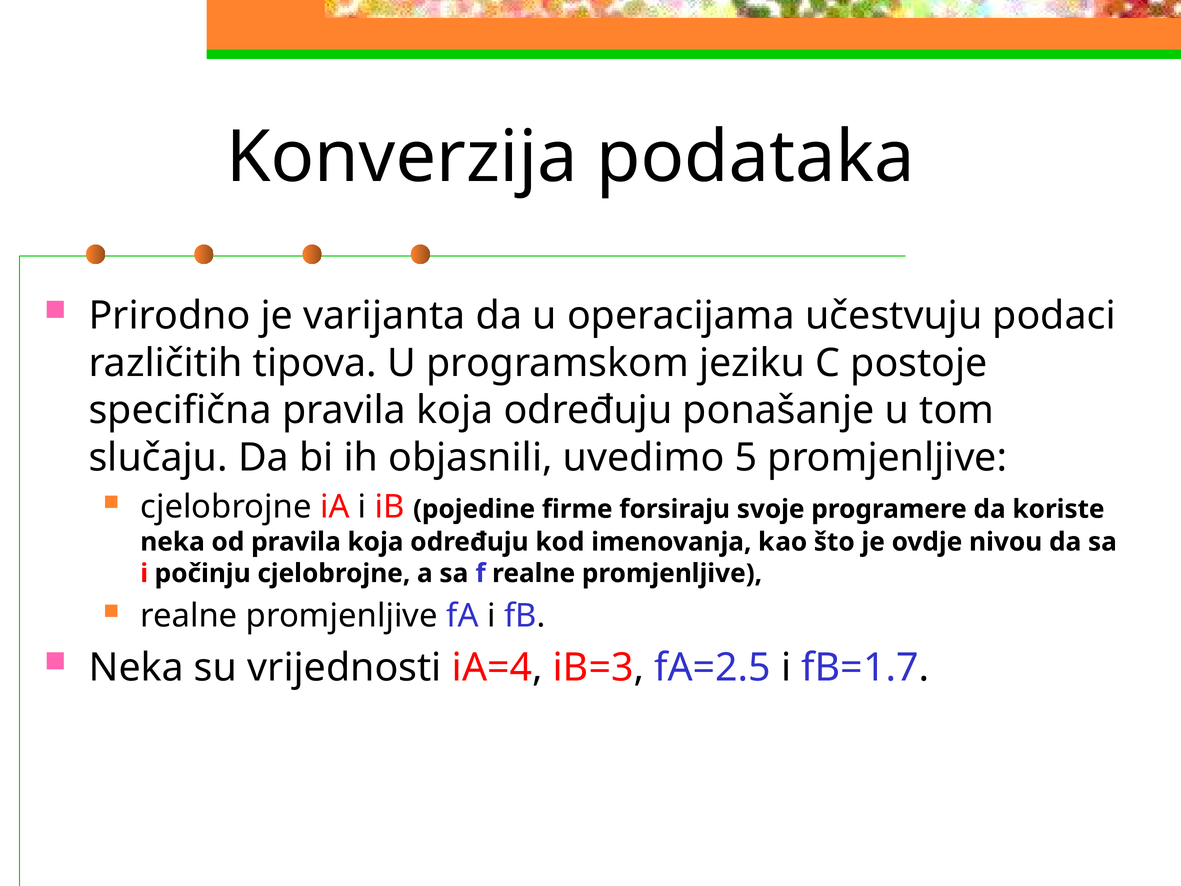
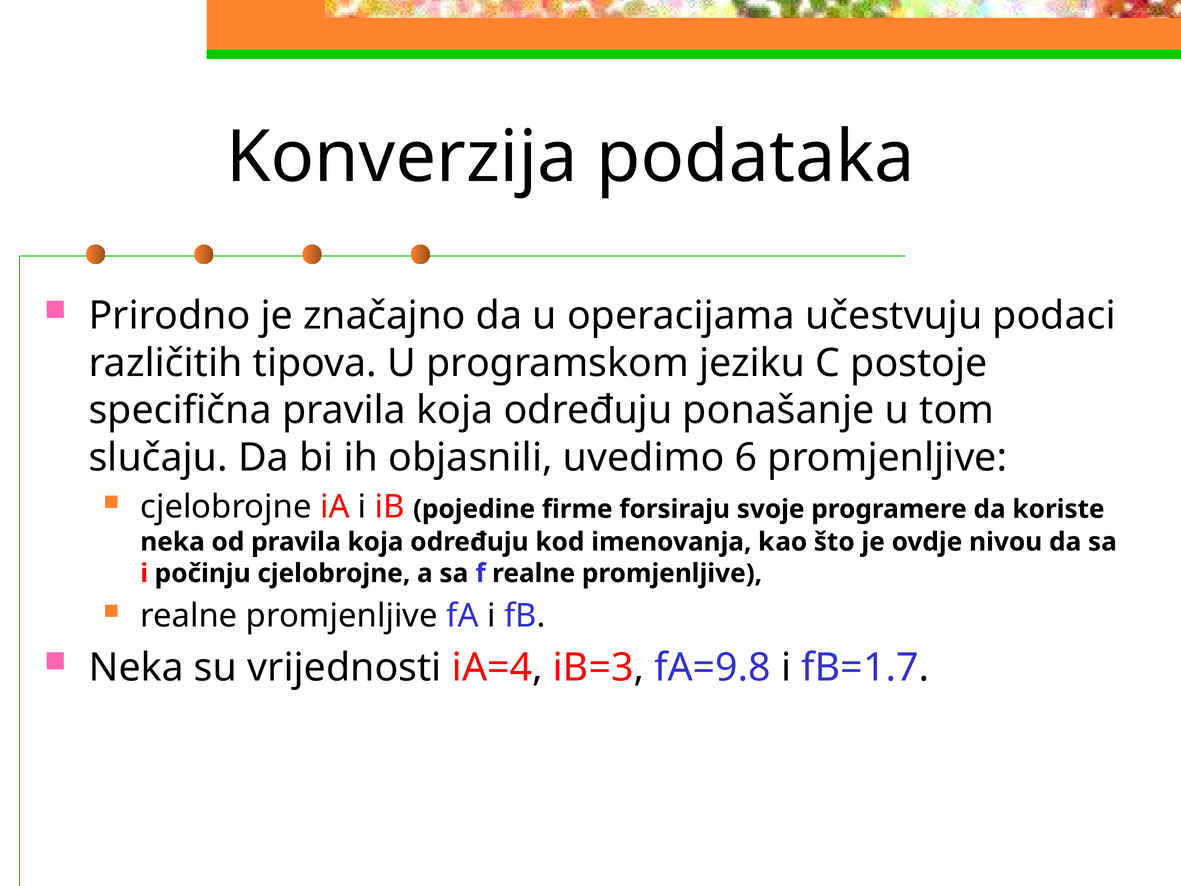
varijanta: varijanta -> značajno (384, 316)
5: 5 -> 6 (746, 457)
fA=2.5: fA=2.5 -> fA=9.8 (713, 667)
